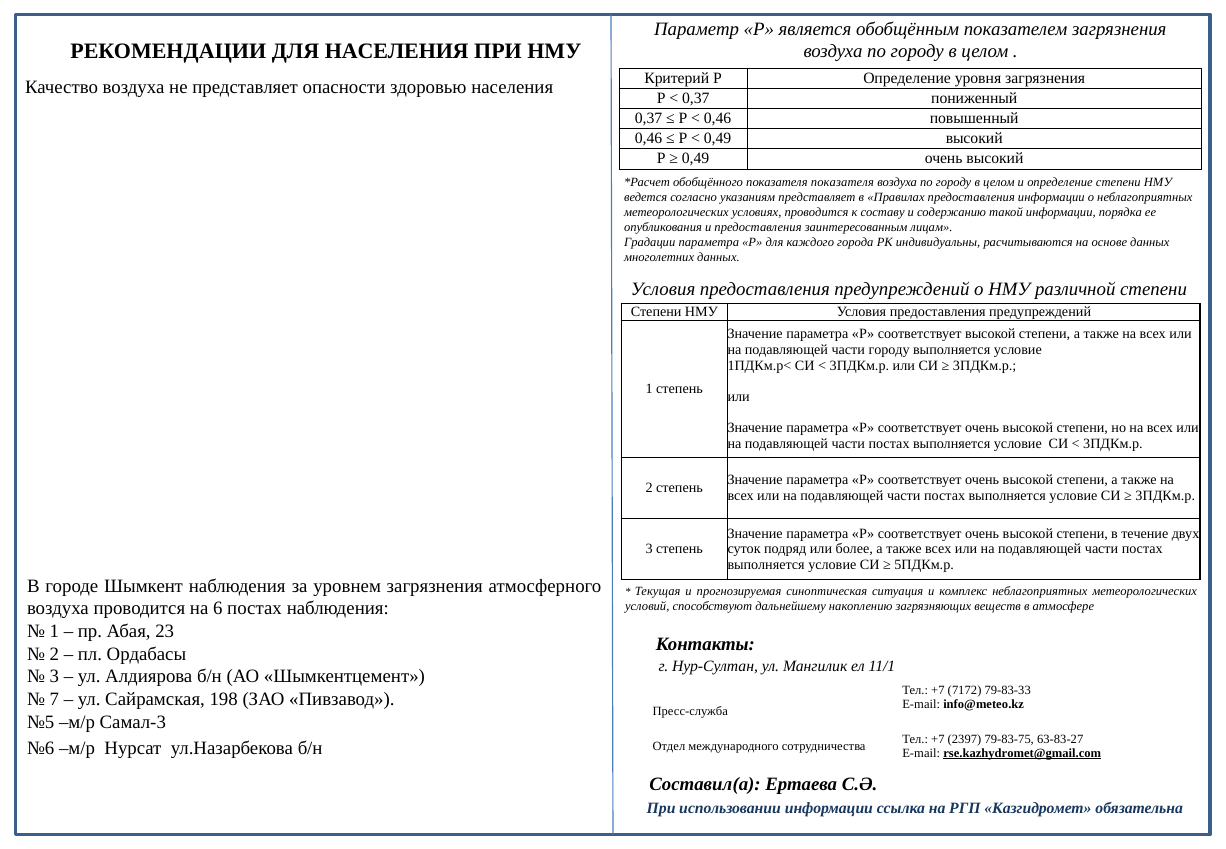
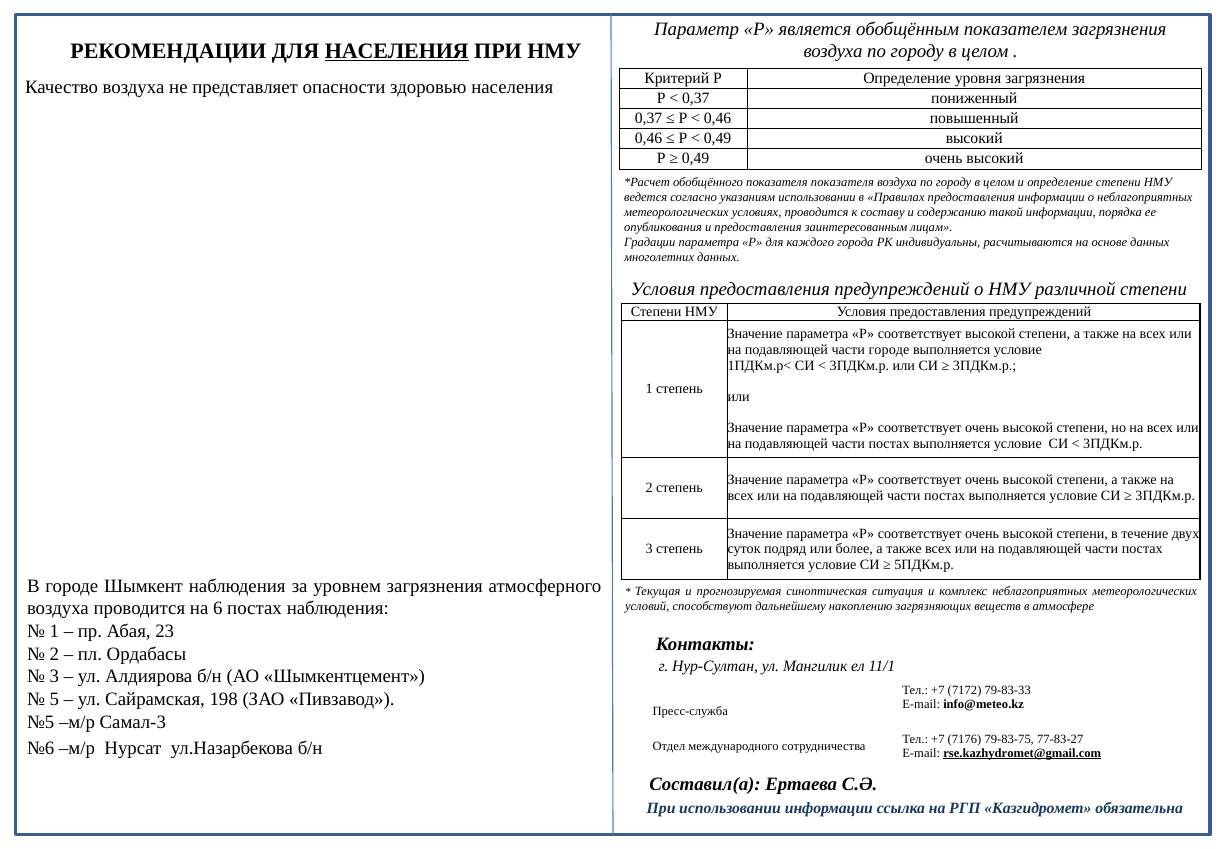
НАСЕЛЕНИЯ underline: none -> present (397, 51)
указаниям представляет: представляет -> использовании (817, 197)
части городу: городу -> городе (889, 350)
7: 7 -> 5 (54, 699)
2397: 2397 -> 7176 (965, 739)
63-83-27: 63-83-27 -> 77-83-27 (1060, 739)
